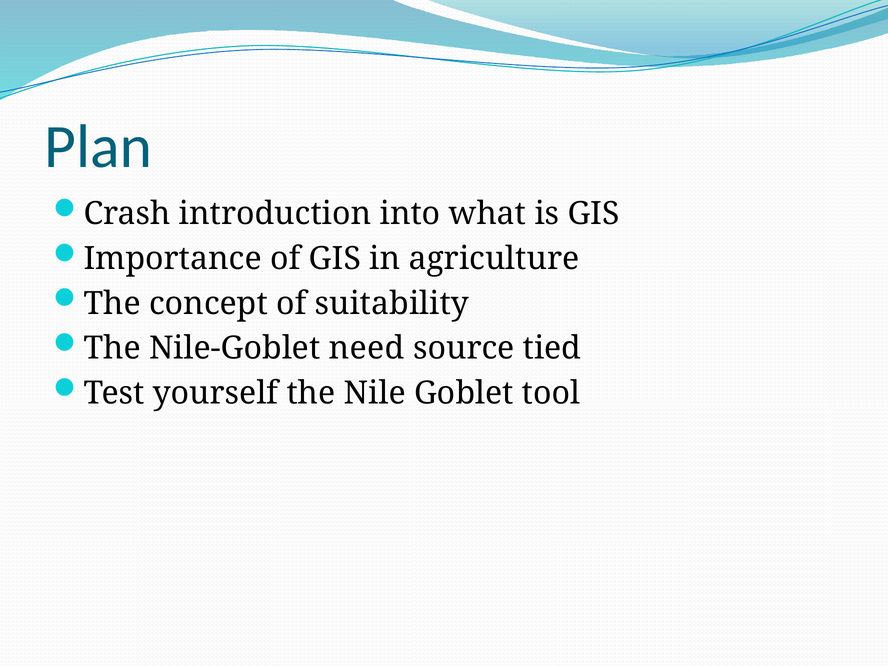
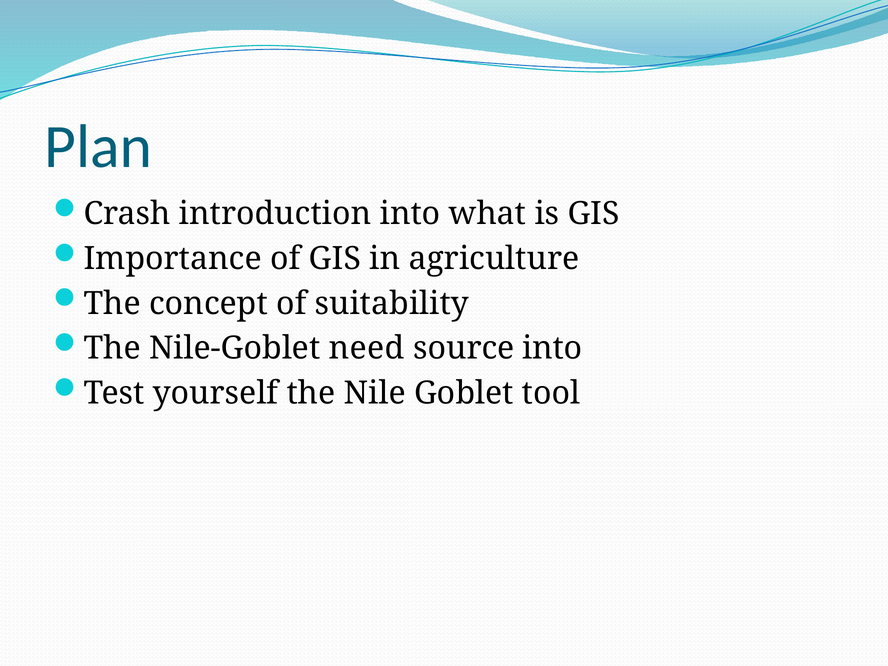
source tied: tied -> into (552, 348)
